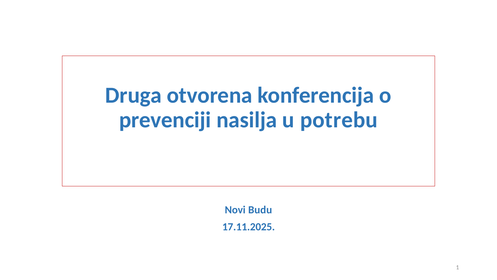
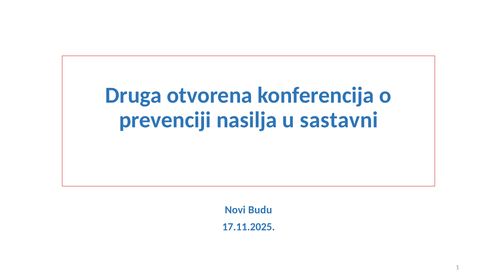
potrebu: potrebu -> sastavni (339, 120)
